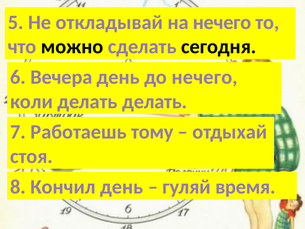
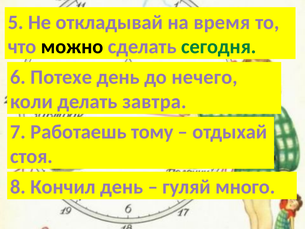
на нечего: нечего -> время (222, 22)
сегодня colour: black -> green (219, 47)
Вечера: Вечера -> Потехе (61, 77)
делать делать: делать -> завтра (154, 101)
время: время -> много (245, 187)
